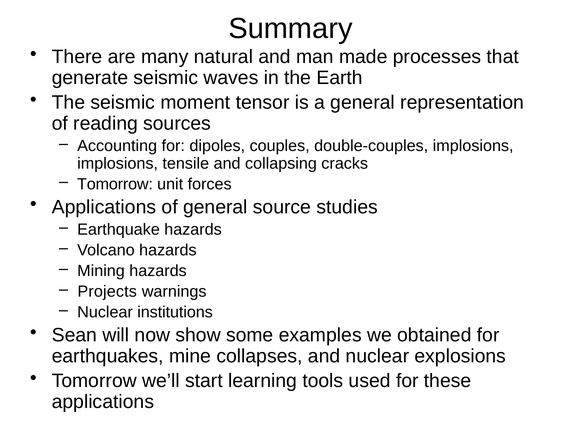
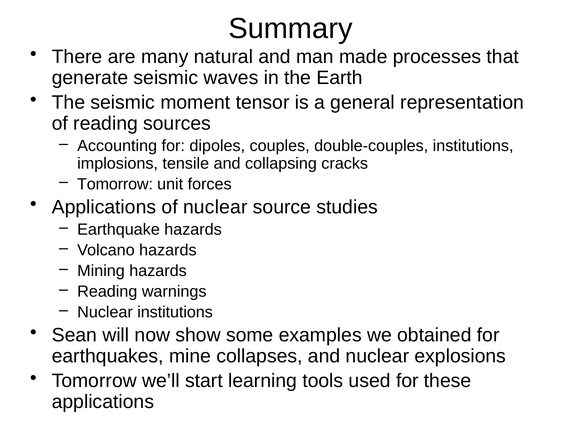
double-couples implosions: implosions -> institutions (473, 146)
of general: general -> nuclear (215, 207)
Projects: Projects -> Reading (107, 291)
